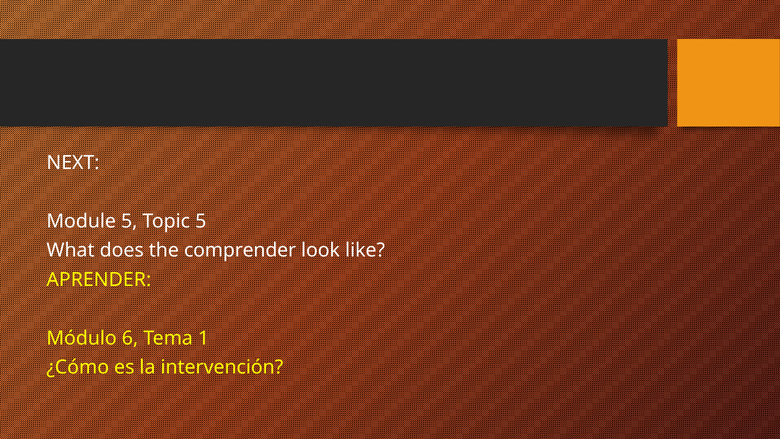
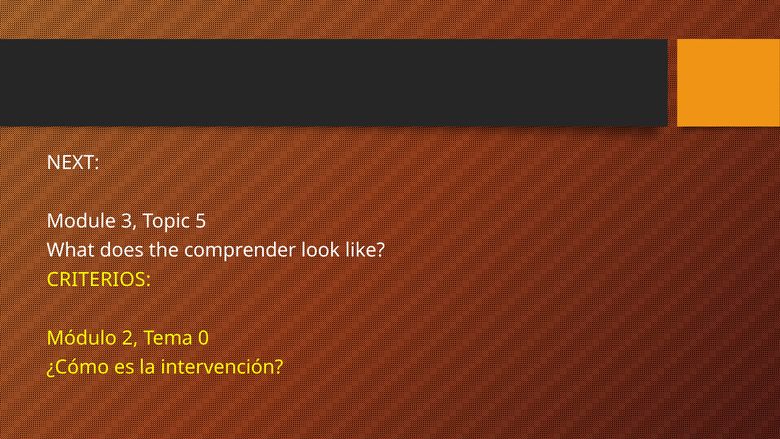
Module 5: 5 -> 3 (129, 221)
APRENDER: APRENDER -> CRITERIOS (99, 280)
6: 6 -> 2 (130, 338)
1: 1 -> 0 (204, 338)
